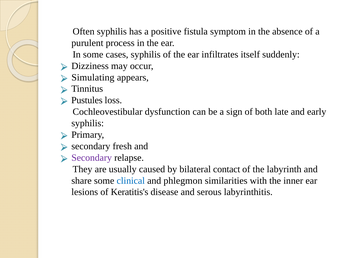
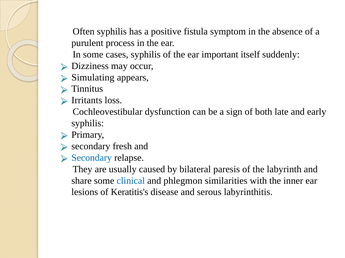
infiltrates: infiltrates -> important (220, 55)
Pustules: Pustules -> Irritants (87, 101)
Secondary colour: purple -> blue (92, 158)
contact: contact -> paresis (227, 170)
